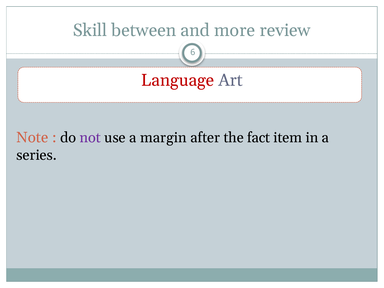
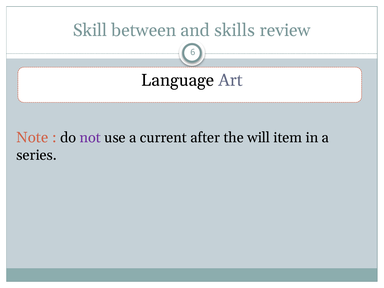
more: more -> skills (235, 30)
Language colour: red -> black (178, 80)
margin: margin -> current (163, 138)
fact: fact -> will (259, 138)
